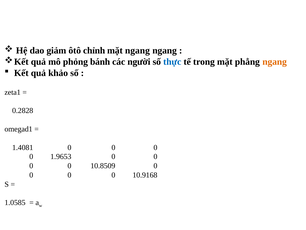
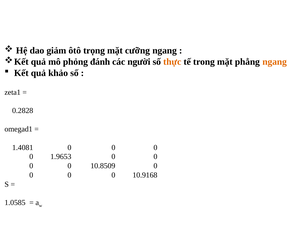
chỉnh: chỉnh -> trọng (94, 50)
mặt ngang: ngang -> cưỡng (137, 50)
bánh: bánh -> đánh (100, 62)
thực colour: blue -> orange (172, 62)
